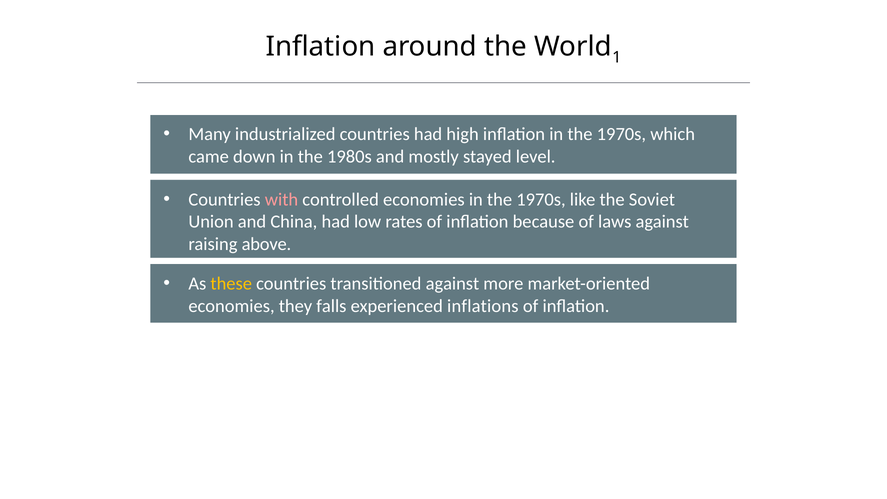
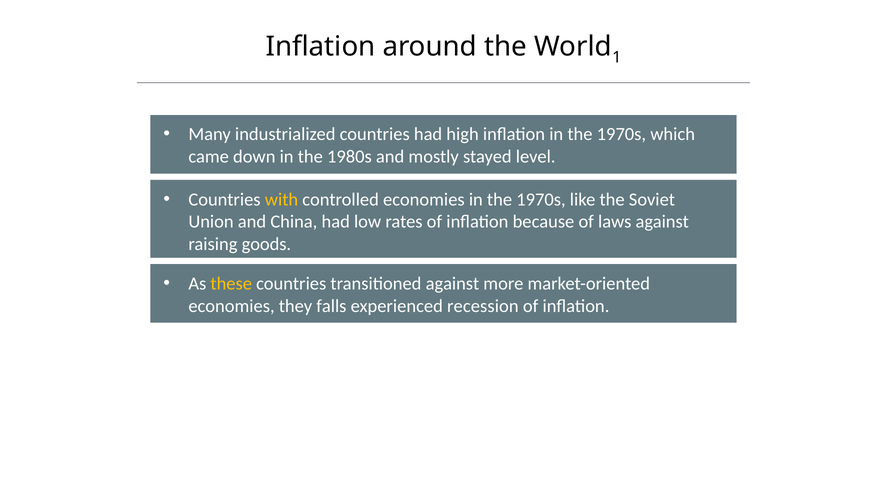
with colour: pink -> yellow (281, 200)
above: above -> goods (266, 244)
inflations: inflations -> recession (483, 306)
